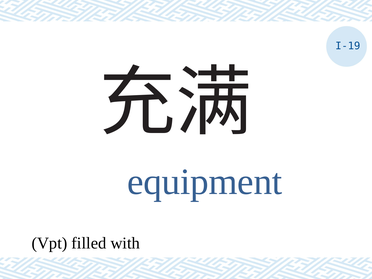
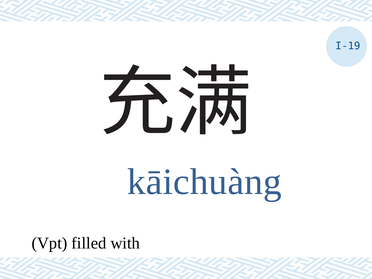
equipment: equipment -> kāichuàng (204, 182)
